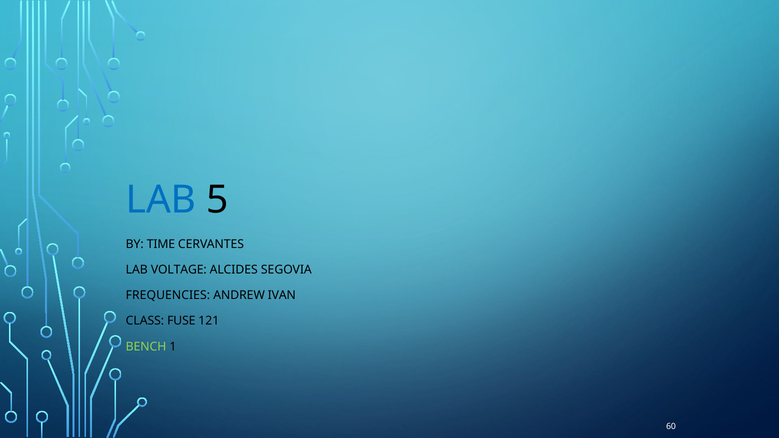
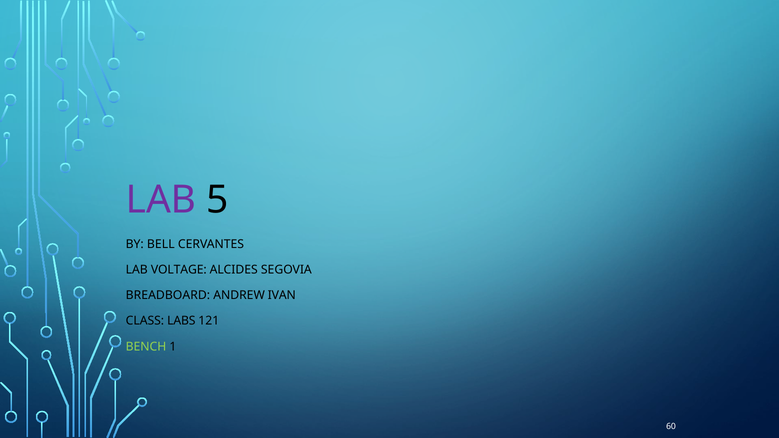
LAB colour: blue -> purple (161, 200)
TIME: TIME -> BELL (161, 244)
FREQUENCIES: FREQUENCIES -> BREADBOARD (168, 295)
FUSE: FUSE -> LABS (181, 321)
